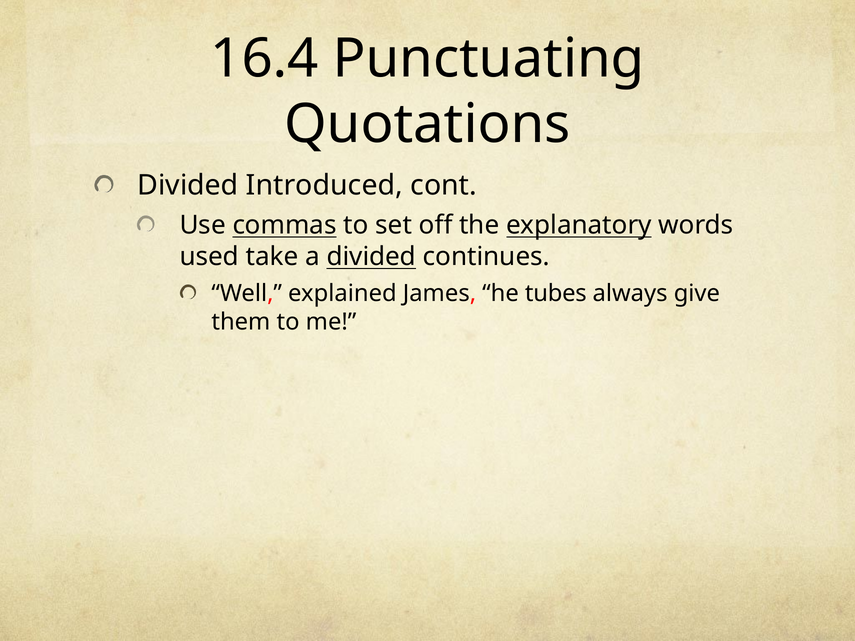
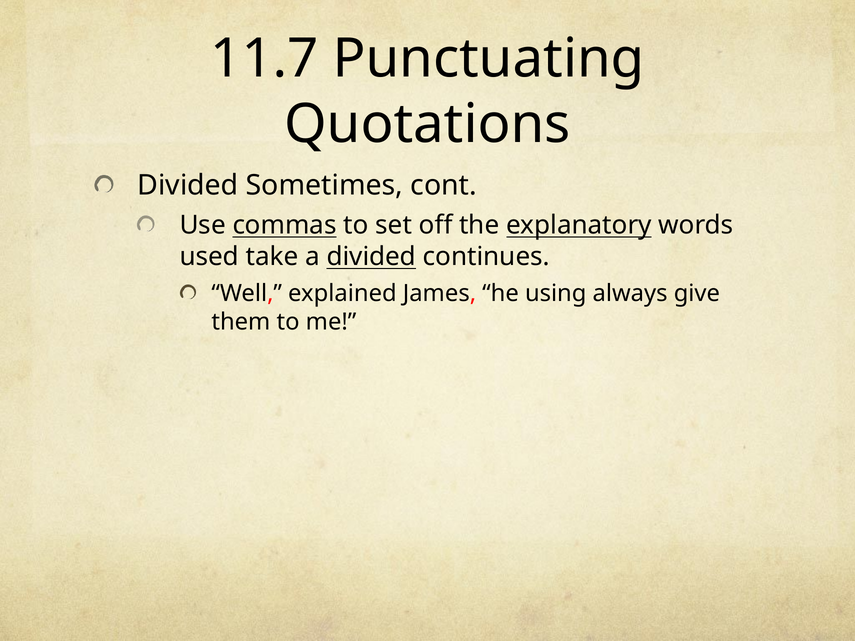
16.4: 16.4 -> 11.7 (264, 59)
Introduced: Introduced -> Sometimes (324, 186)
tubes: tubes -> using (556, 294)
